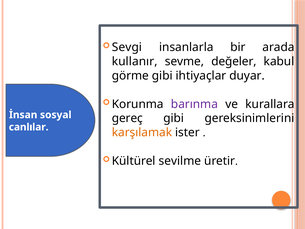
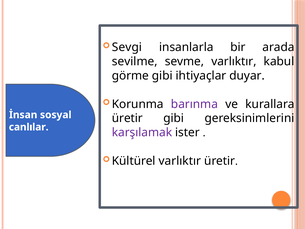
kullanır: kullanır -> sevilme (135, 61)
sevme değeler: değeler -> varlıktır (234, 61)
gereç: gereç -> üretir (127, 118)
karşılamak colour: orange -> purple (142, 132)
Kültürel sevilme: sevilme -> varlıktır (180, 161)
